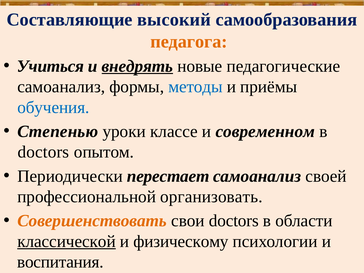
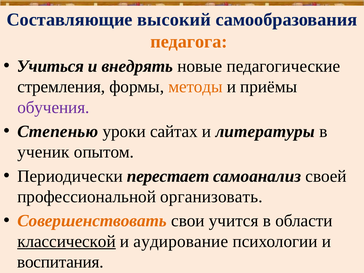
внедрять underline: present -> none (137, 66)
самоанализ: самоанализ -> стремления (61, 87)
методы colour: blue -> orange (195, 87)
обучения colour: blue -> purple (53, 107)
классе: классе -> сайтах (174, 131)
современном: современном -> литературы (265, 131)
doctors: doctors -> ученик (43, 152)
свои doctors: doctors -> учится (234, 221)
физическому: физическому -> аудирование (181, 241)
